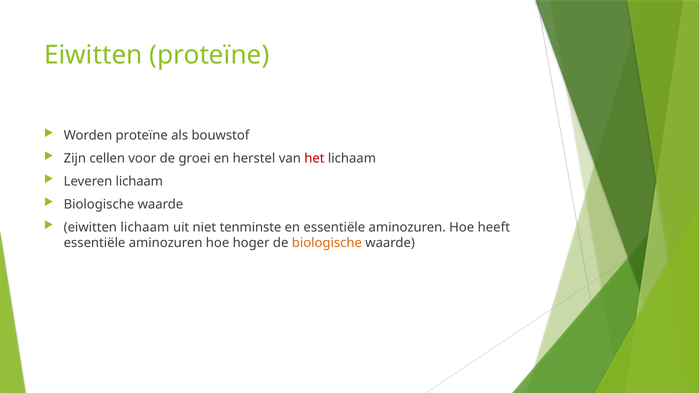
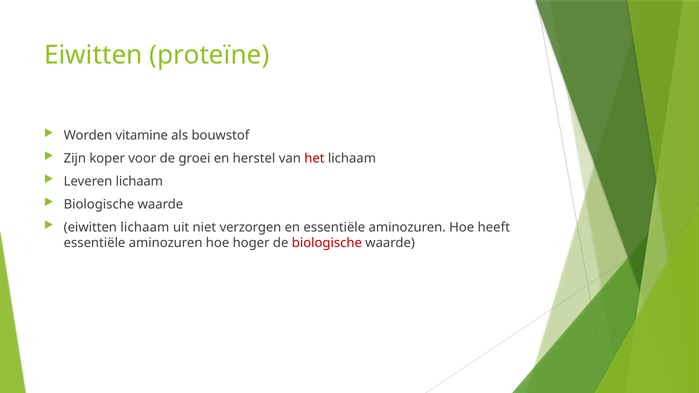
Worden proteïne: proteïne -> vitamine (142, 135)
cellen: cellen -> koper (107, 158)
tenminste: tenminste -> verzorgen (250, 227)
biologische colour: orange -> red (327, 243)
